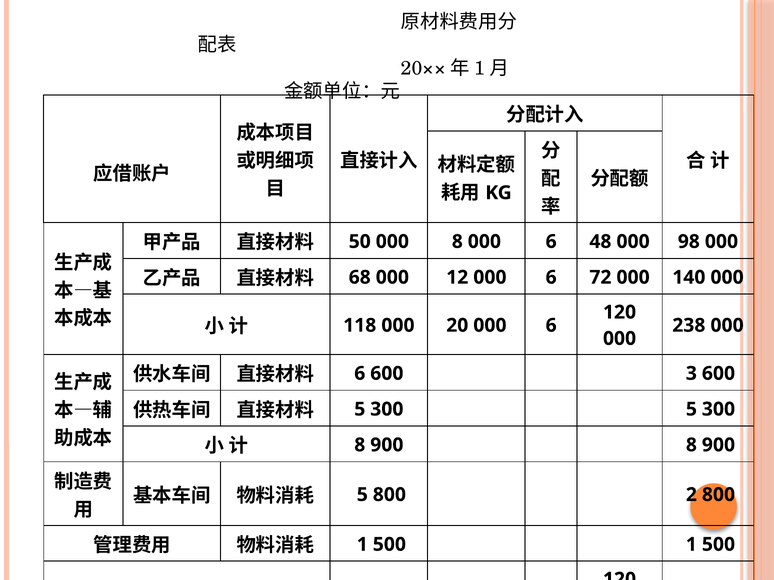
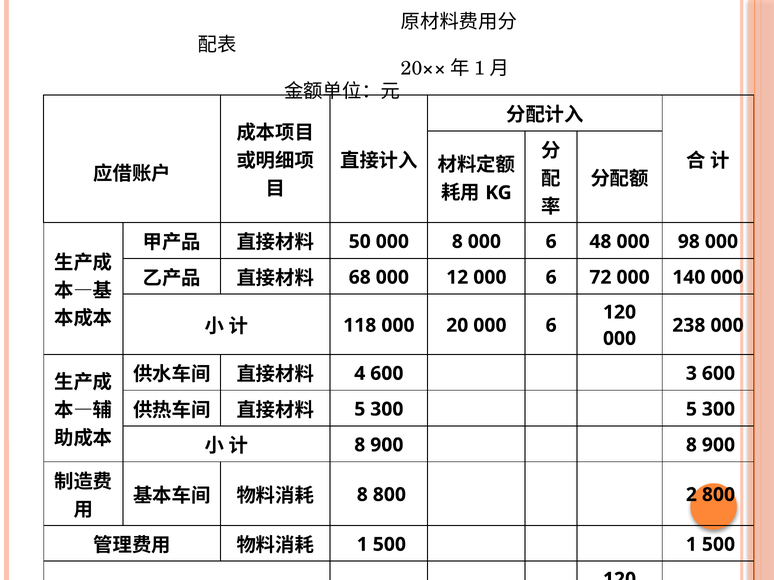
6: 6 -> 4 (360, 374)
5: 5 -> 8 (362, 495)
